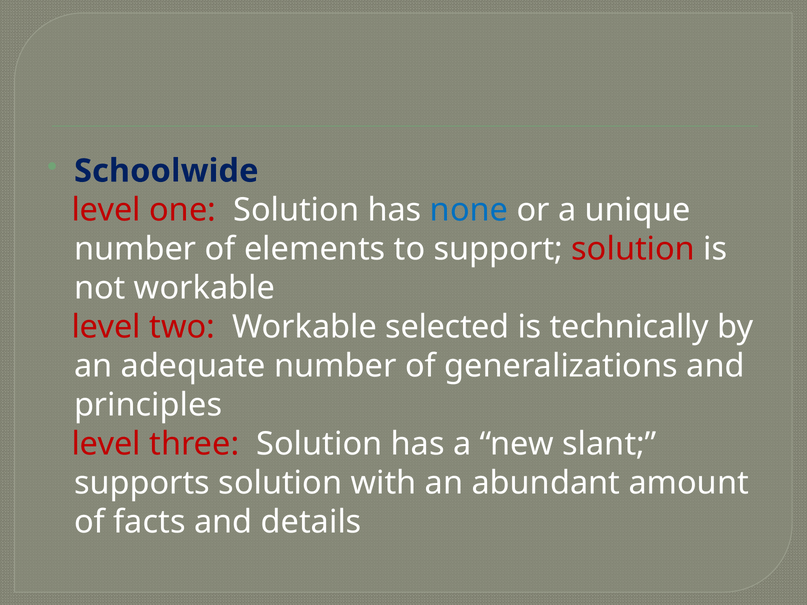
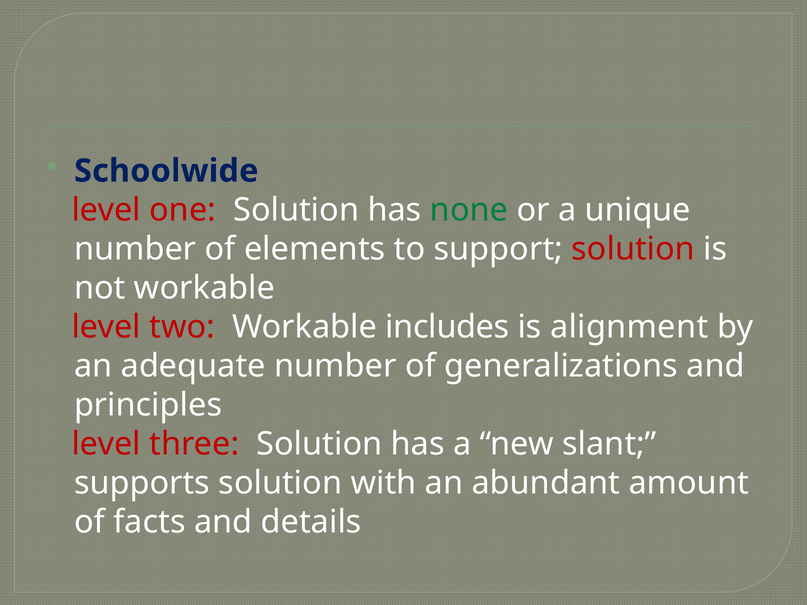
none colour: blue -> green (469, 210)
selected: selected -> includes (447, 327)
technically: technically -> alignment (629, 327)
